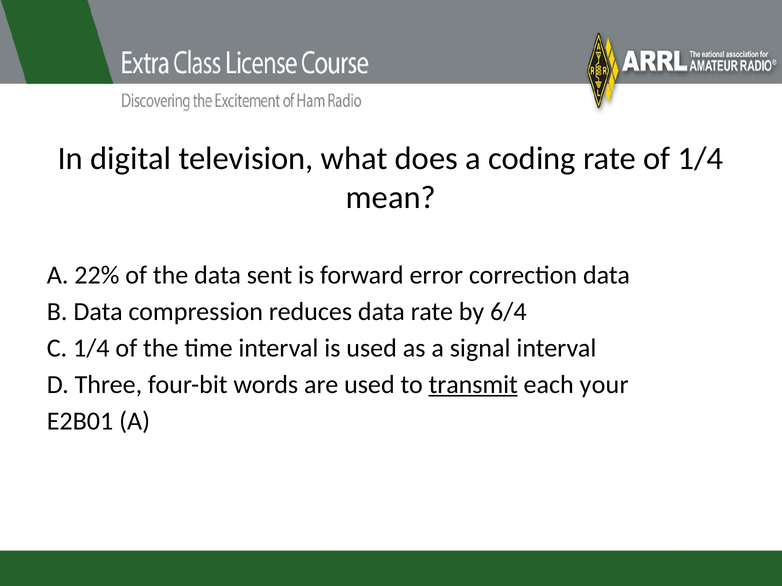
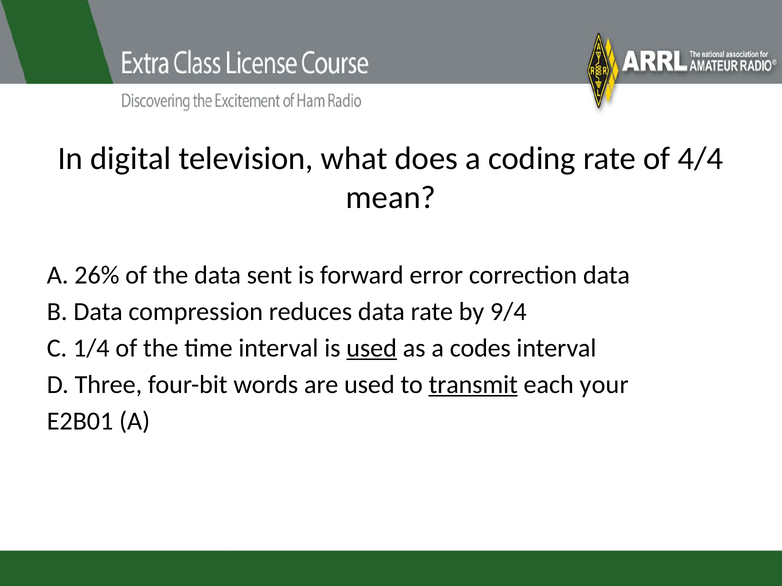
of 1/4: 1/4 -> 4/4 (701, 159)
22%: 22% -> 26% (97, 275)
6/4: 6/4 -> 9/4 (508, 312)
used underline: none -> present (372, 348)
signal: signal -> codes (480, 348)
